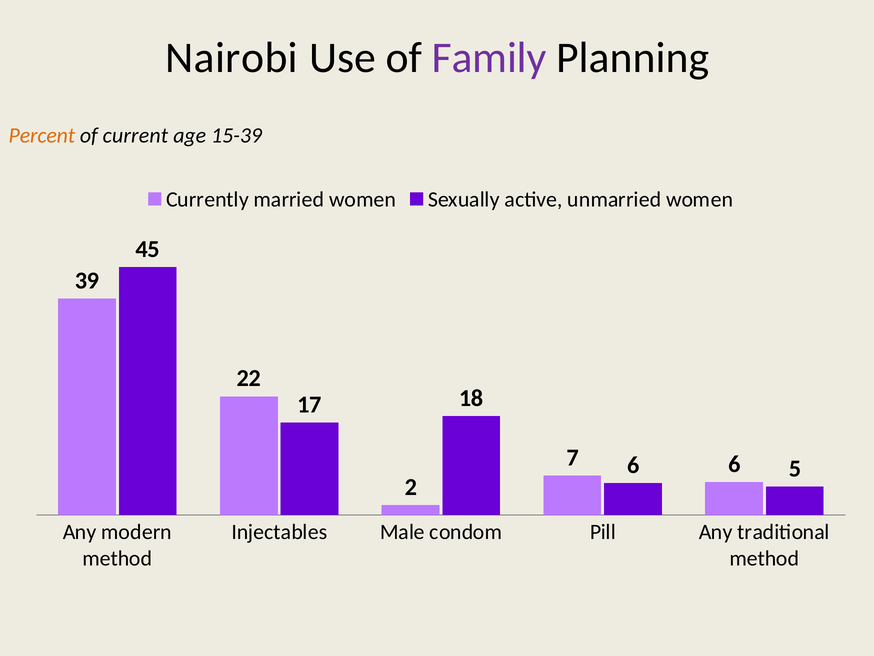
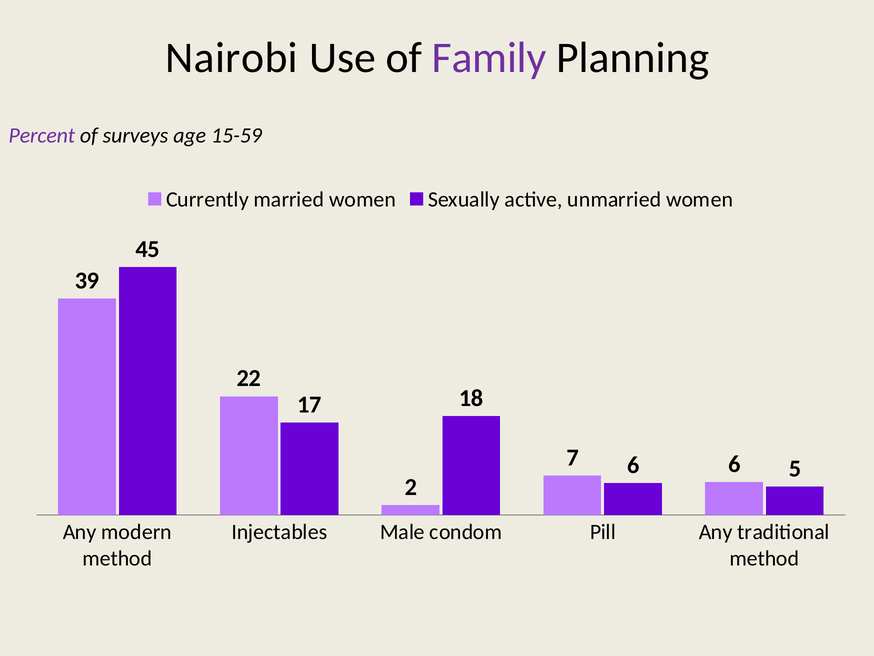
Percent colour: orange -> purple (42, 135)
current: current -> surveys (136, 135)
15-39: 15-39 -> 15-59 (237, 135)
